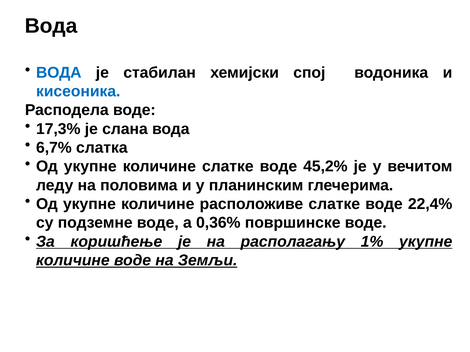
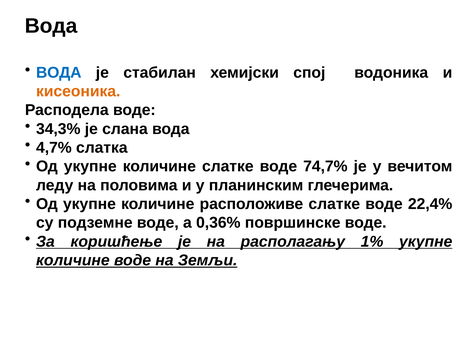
кисеоника colour: blue -> orange (78, 91)
17,3%: 17,3% -> 34,3% (58, 129)
6,7%: 6,7% -> 4,7% (54, 148)
45,2%: 45,2% -> 74,7% (325, 167)
